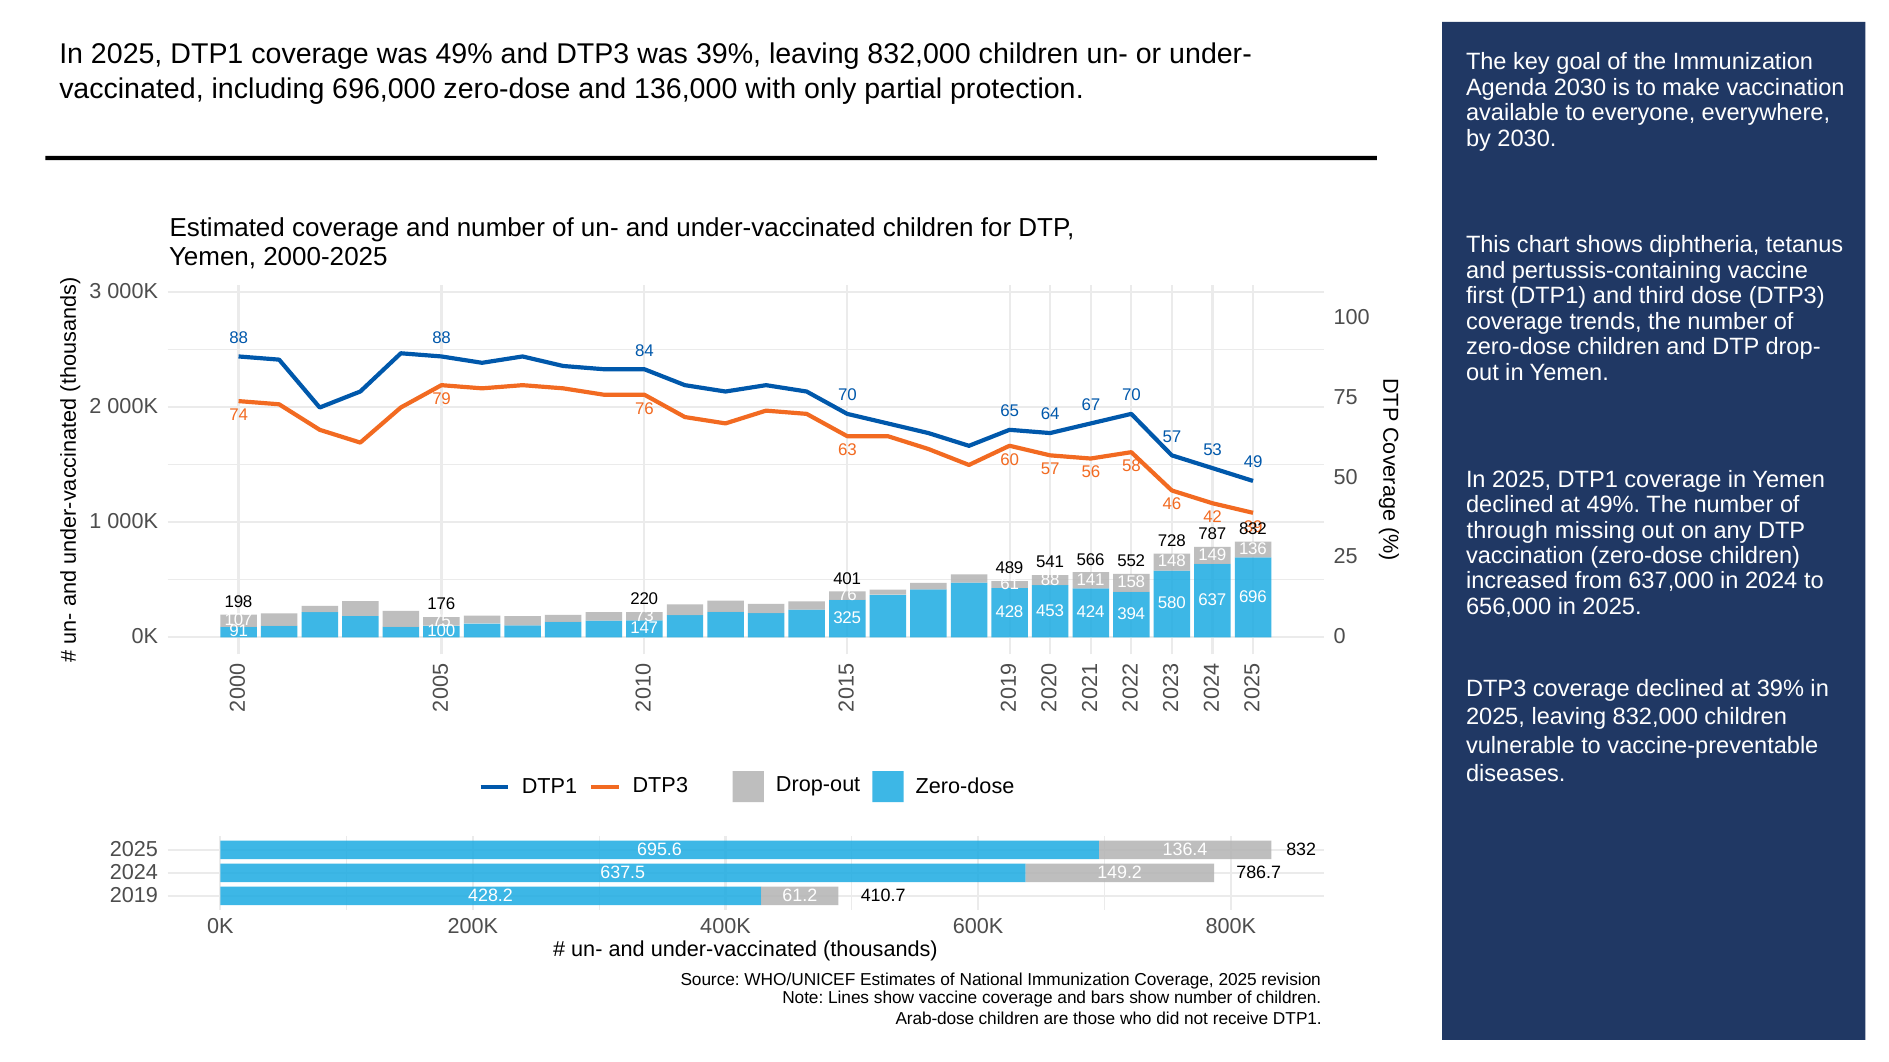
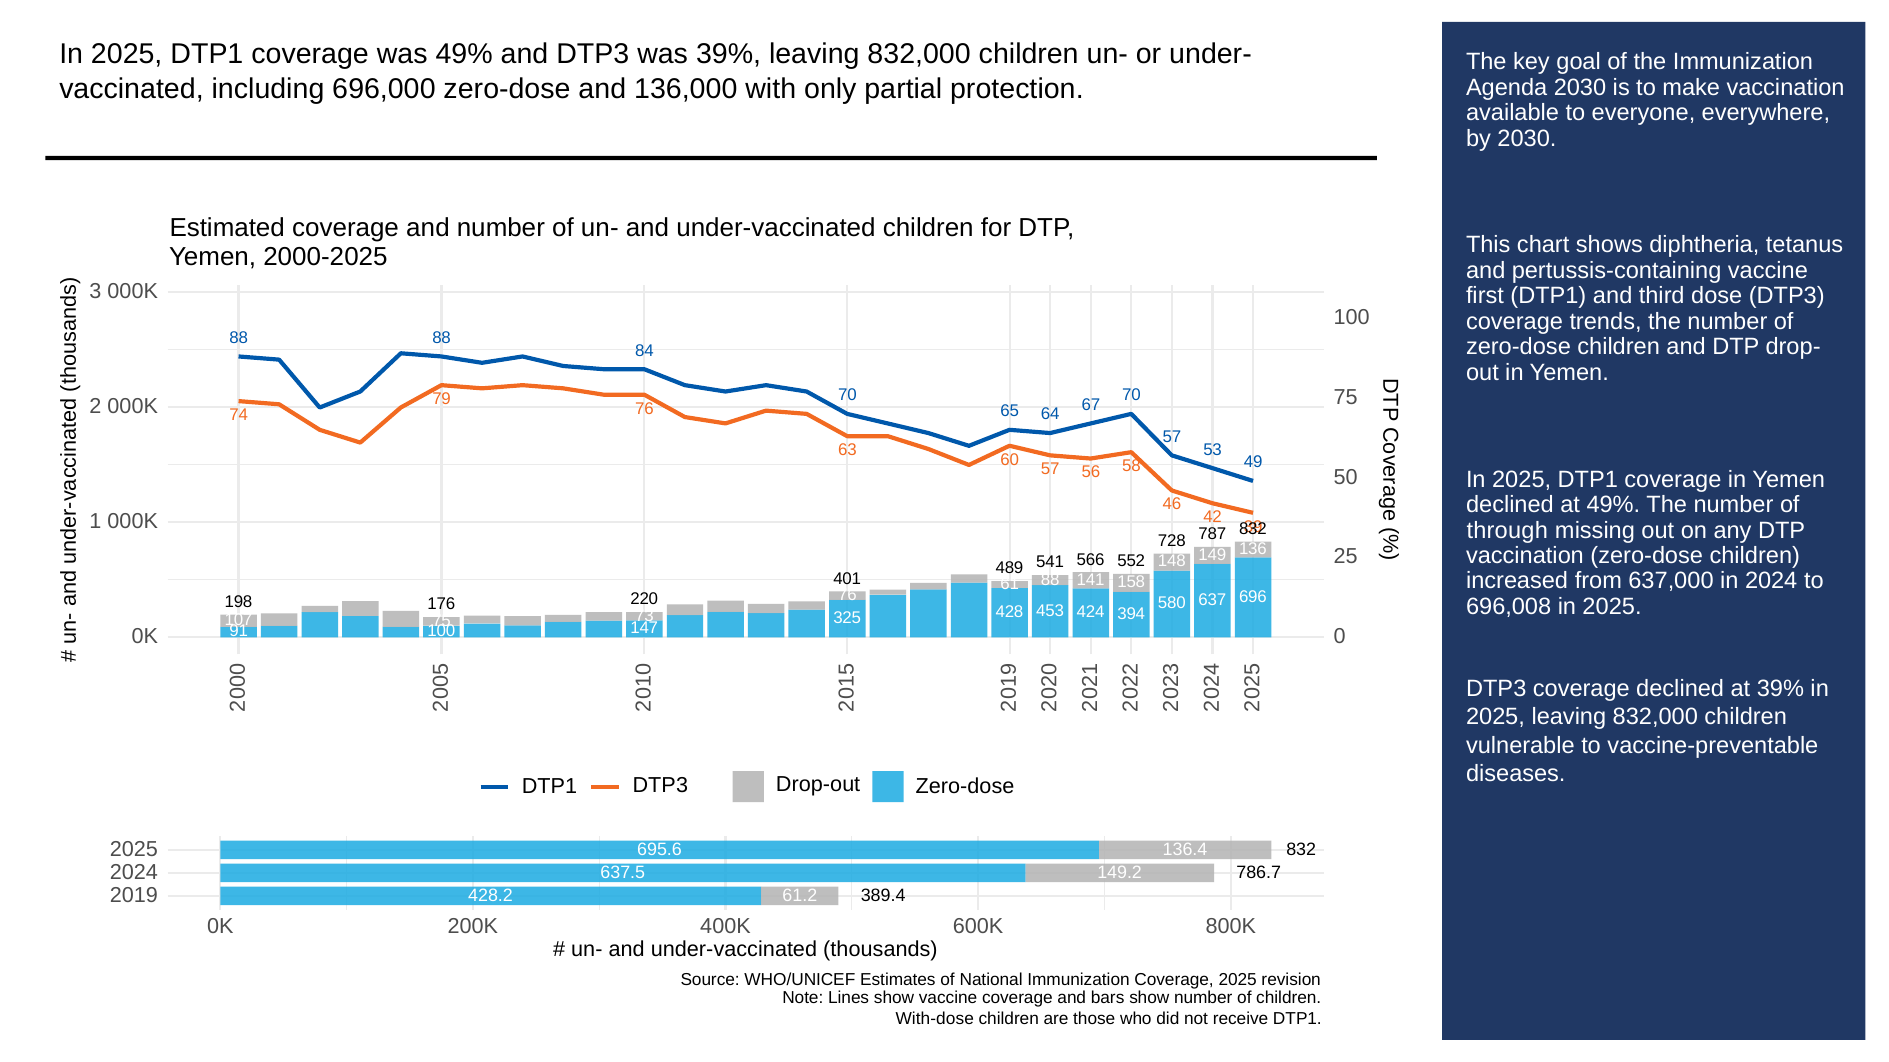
656,000: 656,000 -> 696,008 (1509, 607)
410.7: 410.7 -> 389.4 (883, 896)
Arab-dose: Arab-dose -> With-dose (935, 1019)
